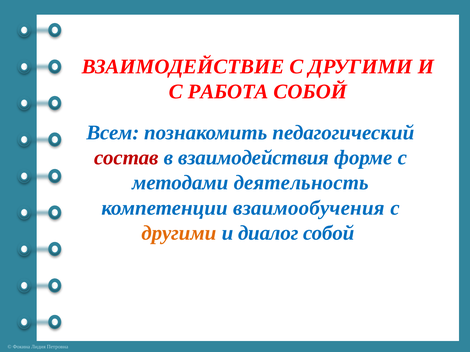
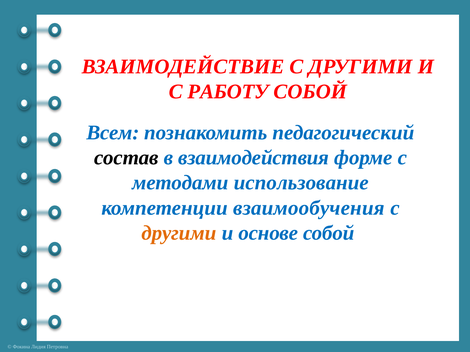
РАБОТА: РАБОТА -> РАБОТУ (228, 92)
состав colour: red -> black (126, 158)
деятельность: деятельность -> использование (301, 183)
диалог: диалог -> основе (268, 233)
